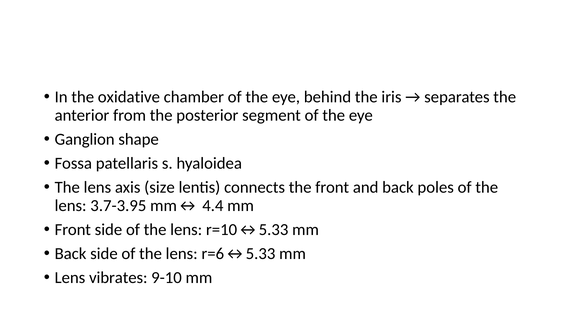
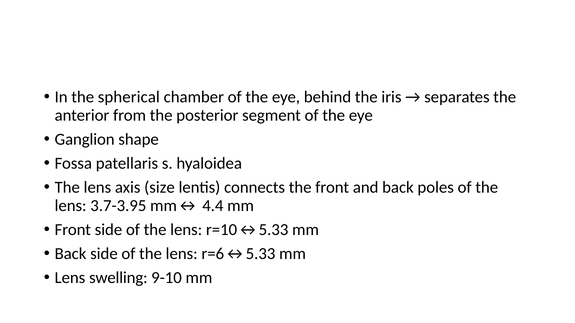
oxidative: oxidative -> spherical (129, 97)
vibrates: vibrates -> swelling (118, 278)
